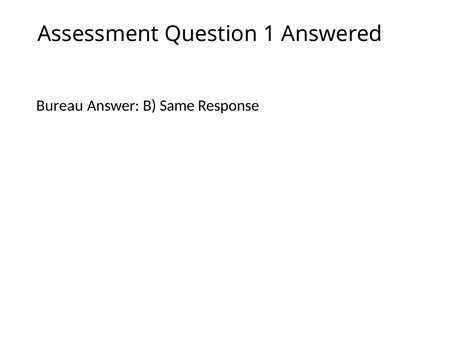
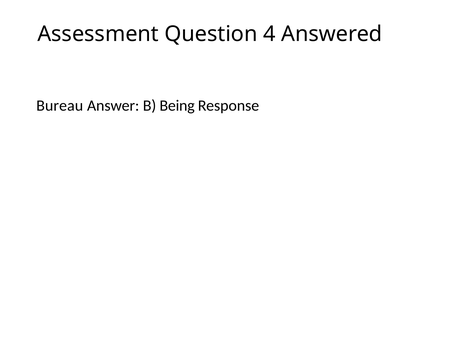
1: 1 -> 4 (269, 34)
Same: Same -> Being (177, 106)
